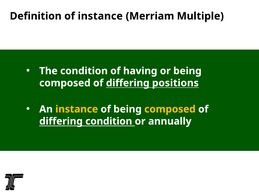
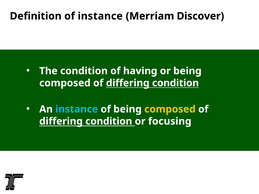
Multiple: Multiple -> Discover (200, 16)
positions: positions -> condition (175, 83)
instance colour: yellow -> light blue (77, 109)
annually: annually -> focusing (170, 121)
